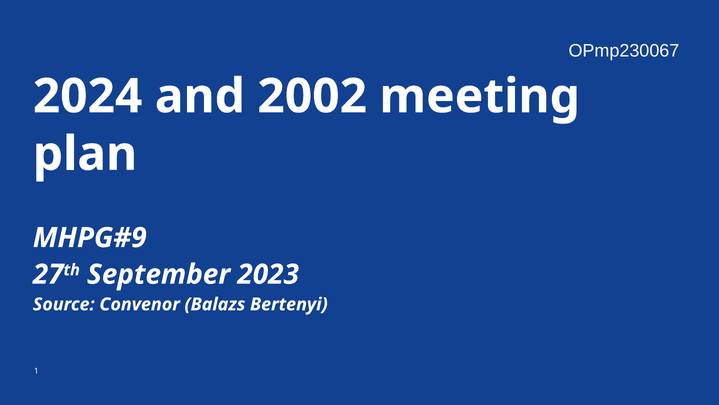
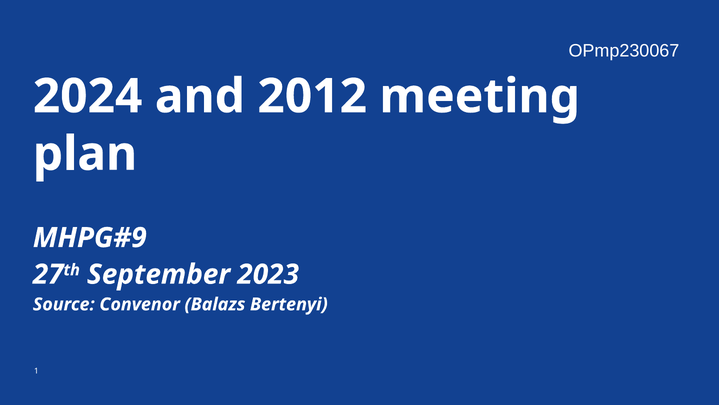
2002: 2002 -> 2012 (312, 96)
